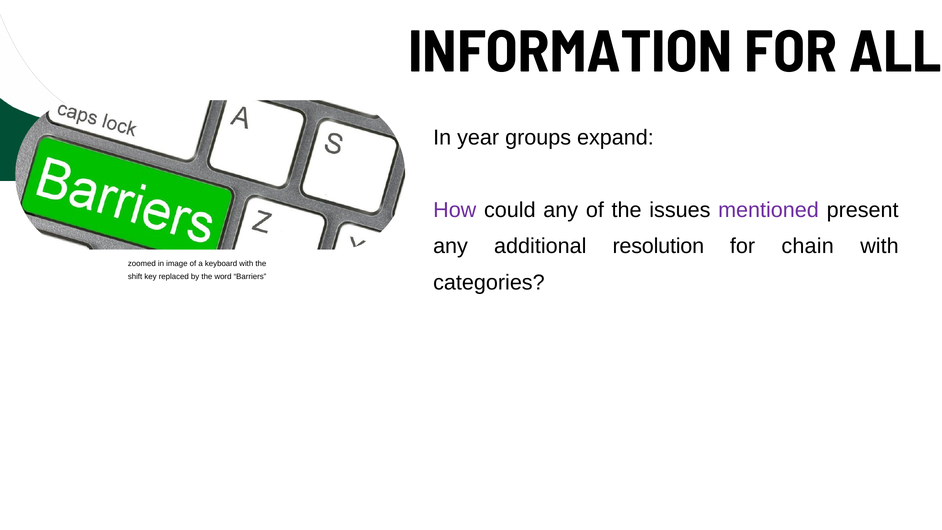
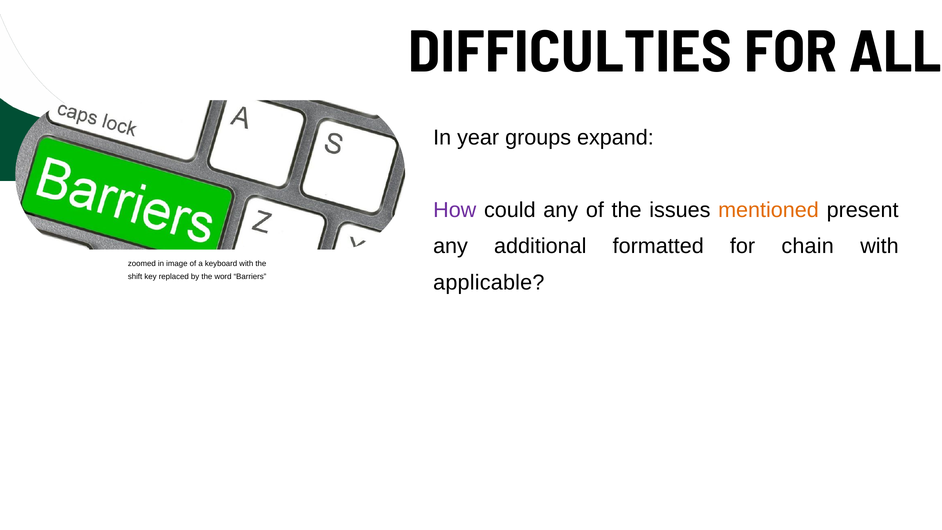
INFORMATION: INFORMATION -> DIFFICULTIES (570, 52)
mentioned colour: purple -> orange (769, 210)
resolution: resolution -> formatted (658, 246)
categories: categories -> applicable (489, 283)
